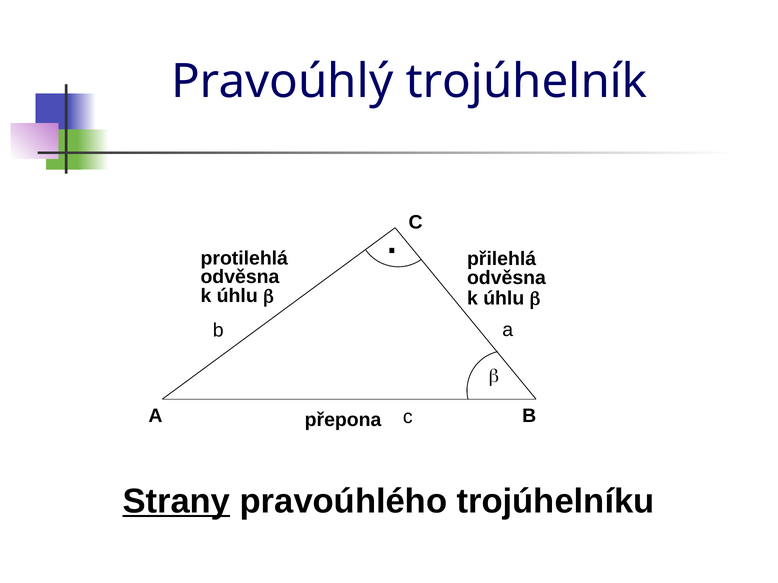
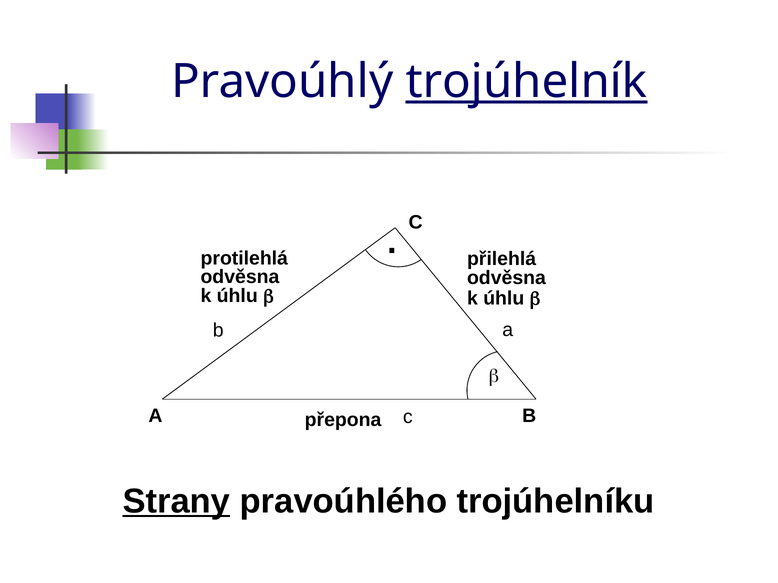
trojúhelník underline: none -> present (527, 82)
